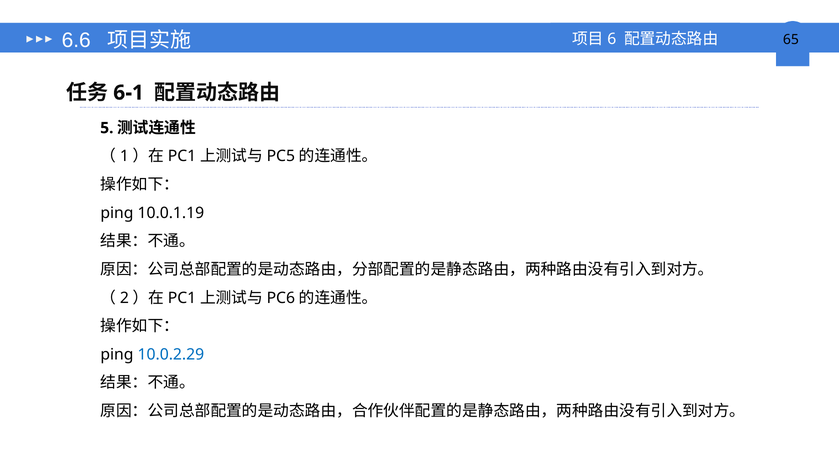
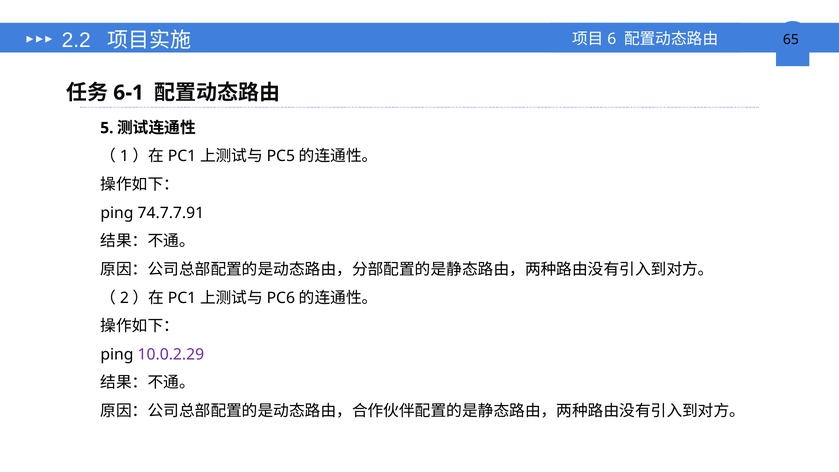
6.6: 6.6 -> 2.2 (76, 40)
10.0.1.19: 10.0.1.19 -> 74.7.7.91 (171, 213)
10.0.2.29 colour: blue -> purple (171, 354)
